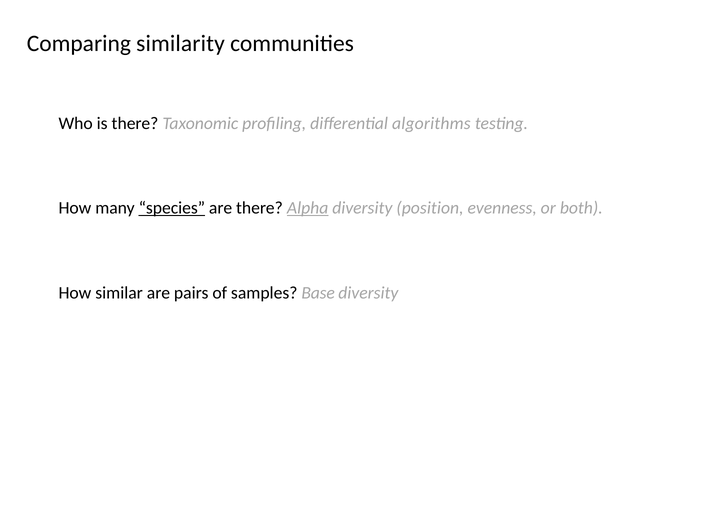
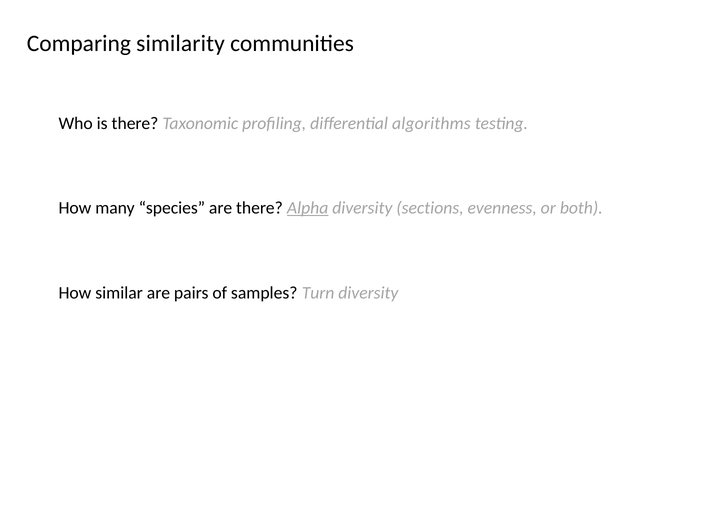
species underline: present -> none (172, 208)
position: position -> sections (430, 208)
Base: Base -> Turn (318, 293)
